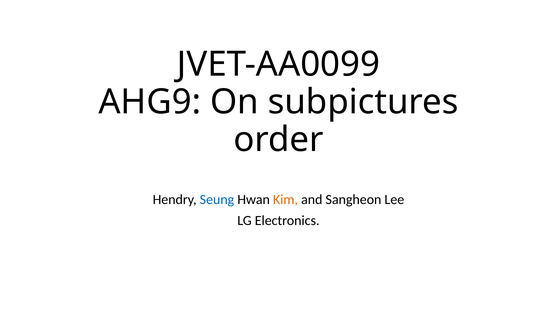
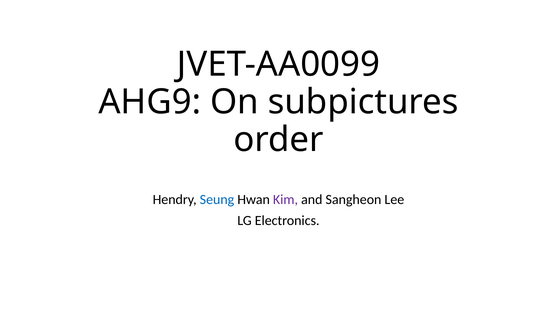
Kim colour: orange -> purple (285, 199)
